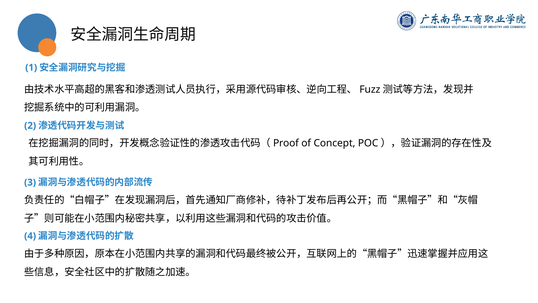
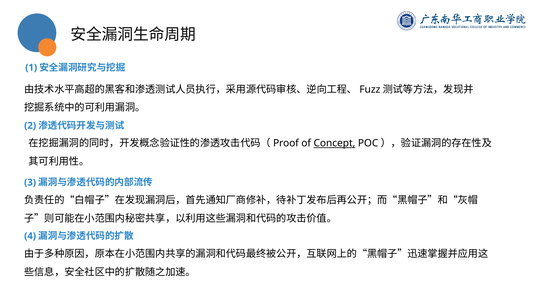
Concept underline: none -> present (334, 143)
